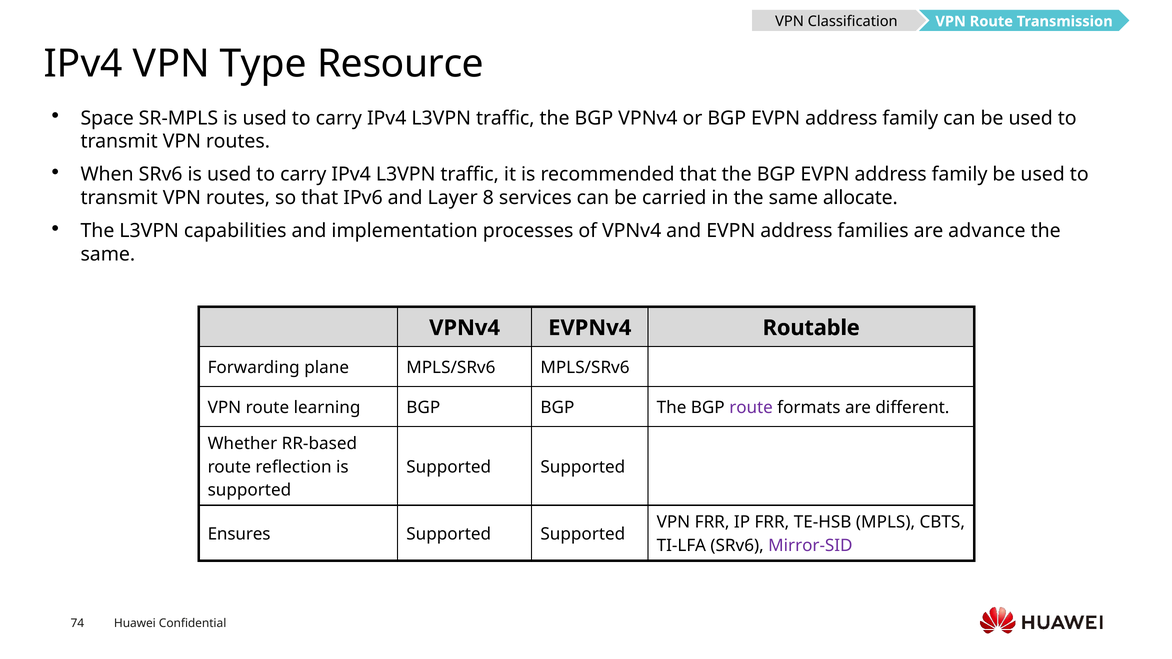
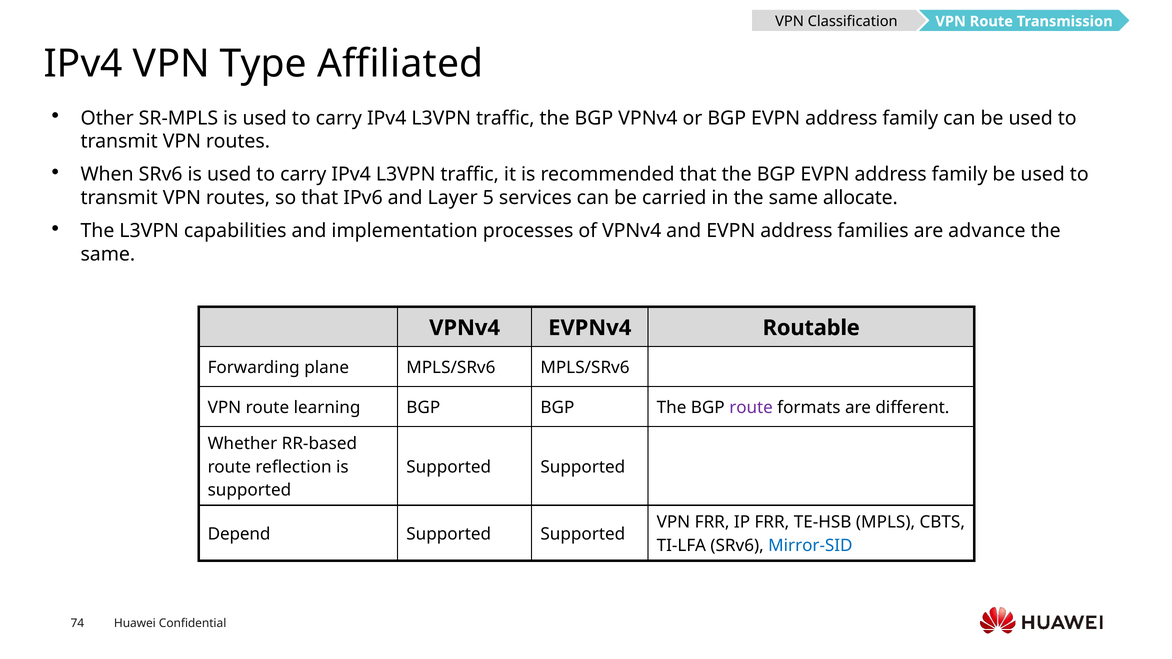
Resource: Resource -> Affiliated (400, 64)
Space: Space -> Other (107, 118)
8: 8 -> 5 (488, 198)
Ensures: Ensures -> Depend (239, 534)
Mirror-SID colour: purple -> blue (810, 546)
